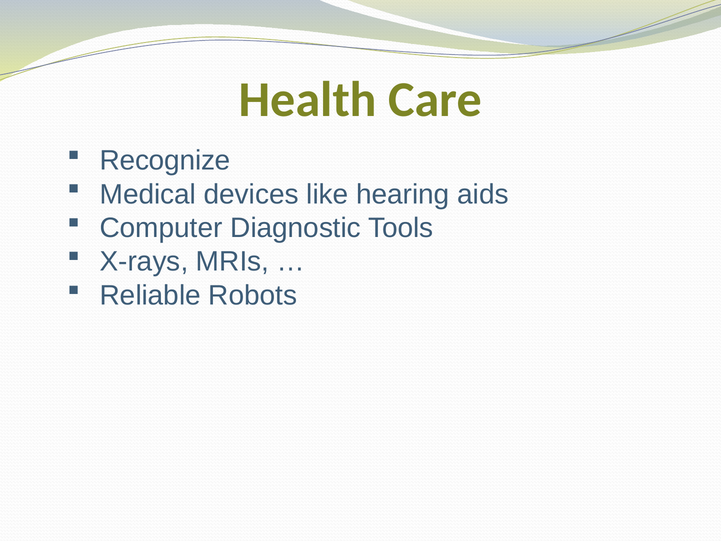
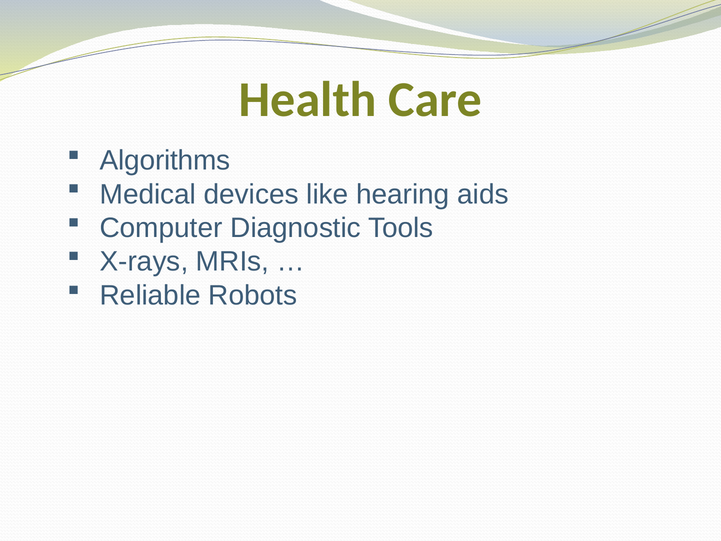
Recognize: Recognize -> Algorithms (165, 160)
